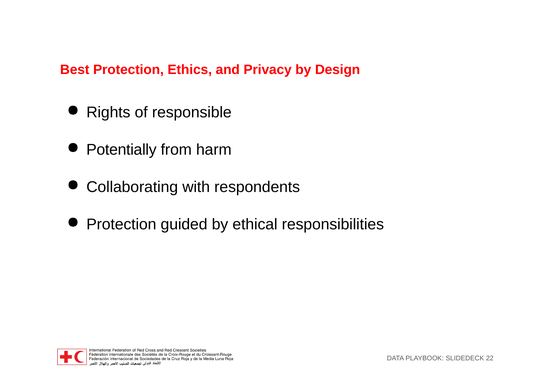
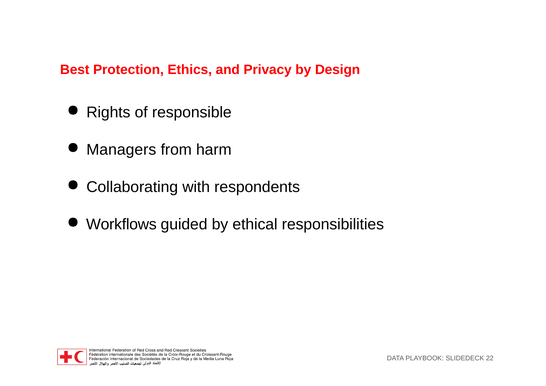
Potentially: Potentially -> Managers (121, 150)
Protection: Protection -> Workflows (121, 225)
